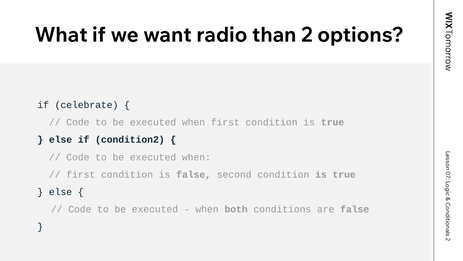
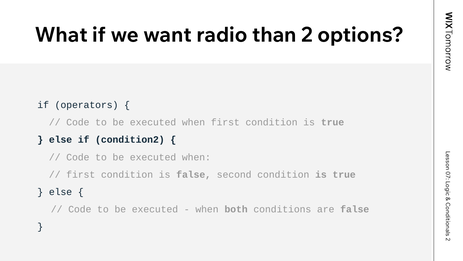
celebrate: celebrate -> operators (87, 105)
